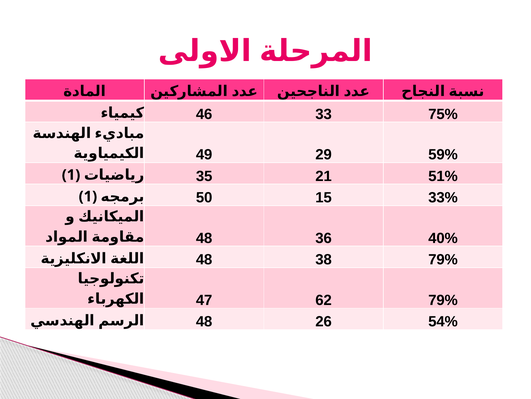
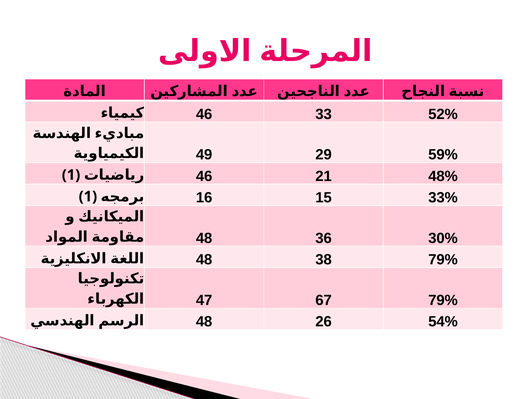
75%: 75% -> 52% (443, 114)
35: 35 -> 46 (204, 176)
51%: 51% -> 48% (443, 176)
50: 50 -> 16 (204, 197)
40%: 40% -> 30% (443, 238)
62: 62 -> 67 (324, 300)
